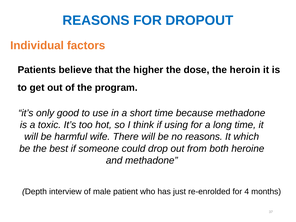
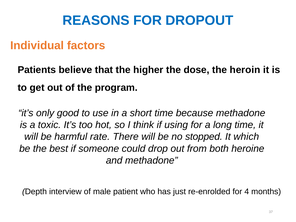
wife: wife -> rate (100, 137)
no reasons: reasons -> stopped (204, 137)
